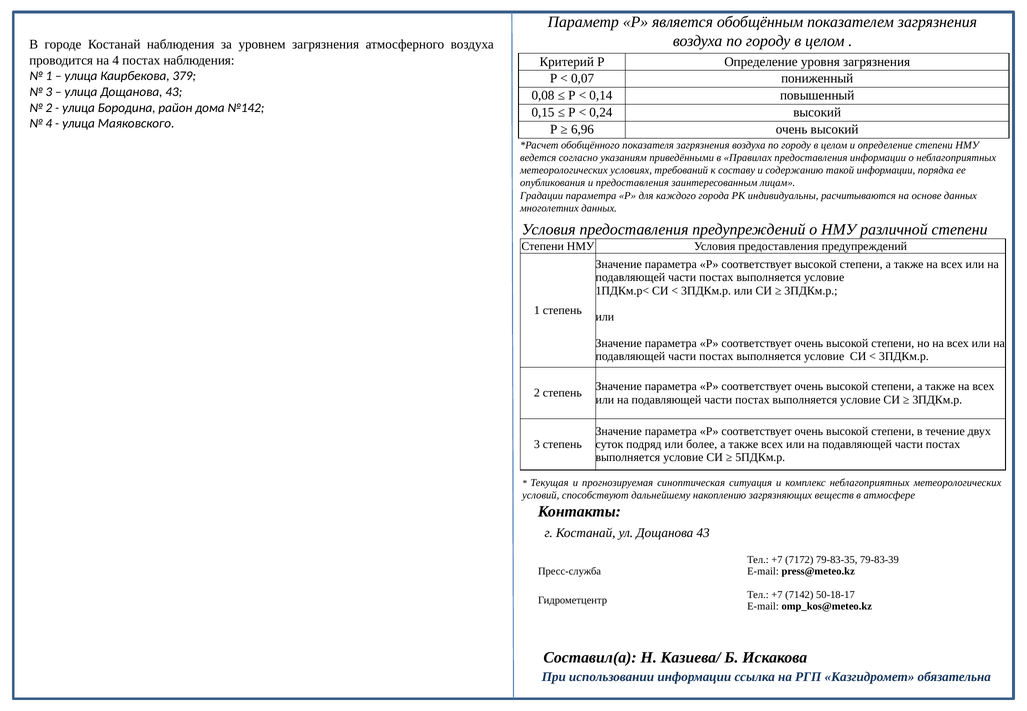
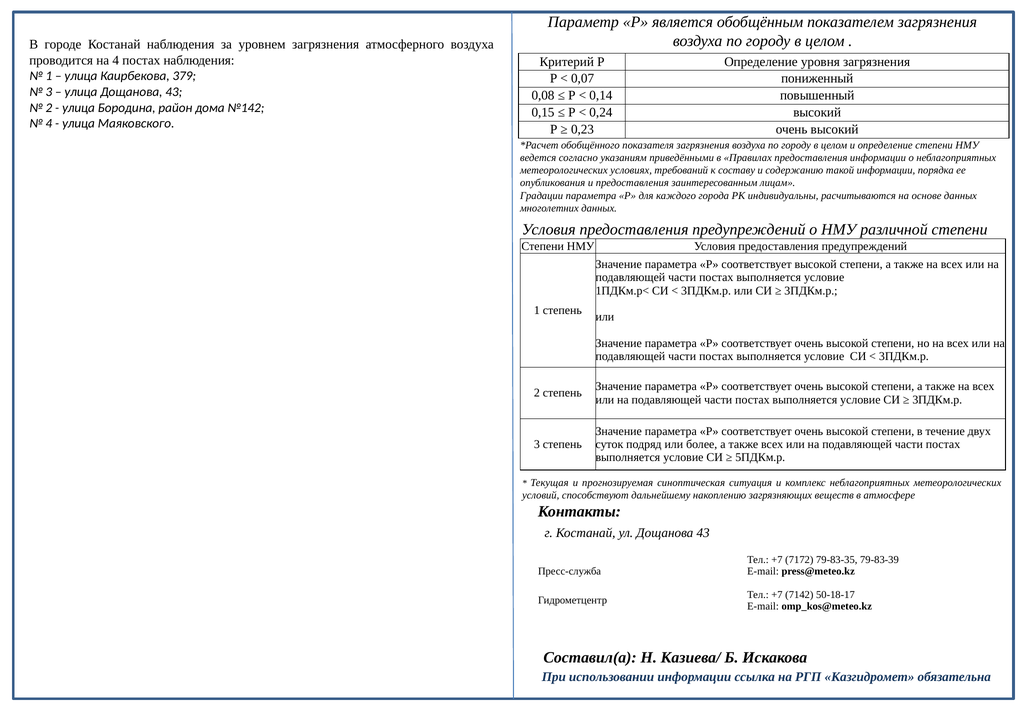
6,96: 6,96 -> 0,23 (582, 129)
